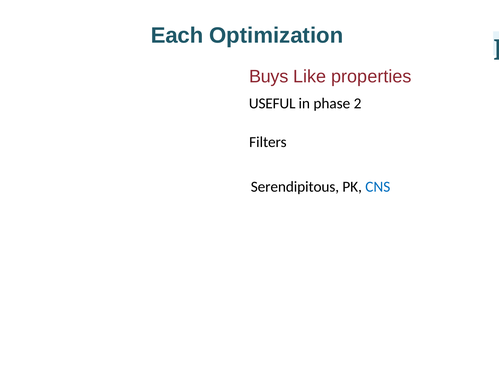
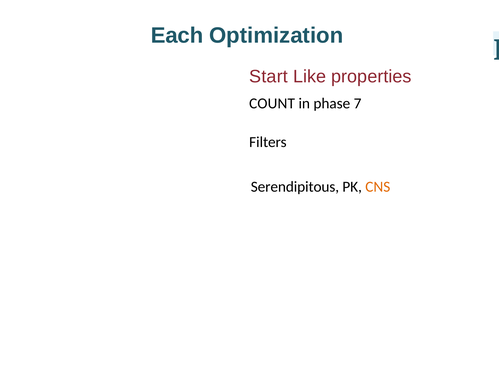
Buys: Buys -> Start (269, 76)
USEFUL: USEFUL -> COUNT (272, 103)
2: 2 -> 7 (358, 103)
CNS colour: blue -> orange (378, 186)
